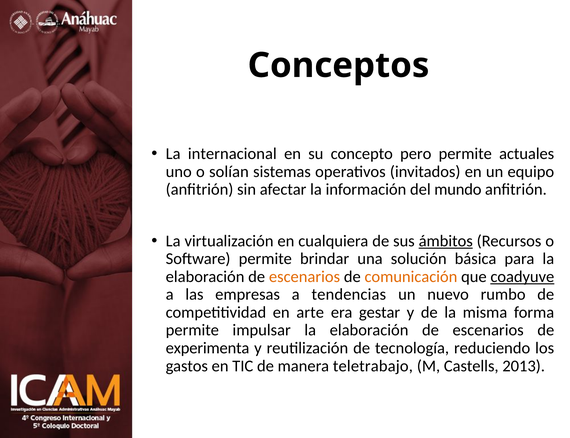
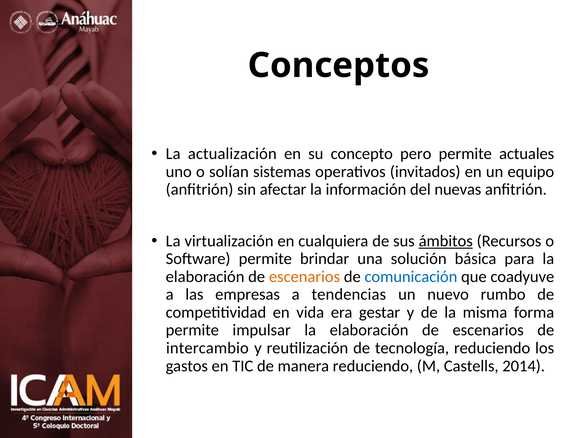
internacional: internacional -> actualización (232, 154)
mundo: mundo -> nuevas (458, 189)
comunicación colour: orange -> blue (411, 276)
coadyuve underline: present -> none (522, 276)
arte: arte -> vida (310, 312)
experimenta: experimenta -> intercambio (207, 348)
manera teletrabajo: teletrabajo -> reduciendo (373, 366)
2013: 2013 -> 2014 (524, 366)
